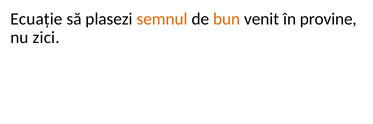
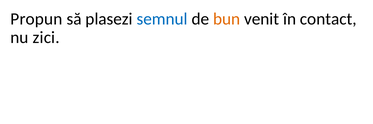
Ecuație: Ecuație -> Propun (36, 19)
semnul colour: orange -> blue (162, 19)
provine: provine -> contact (328, 19)
